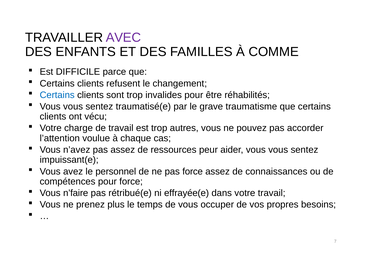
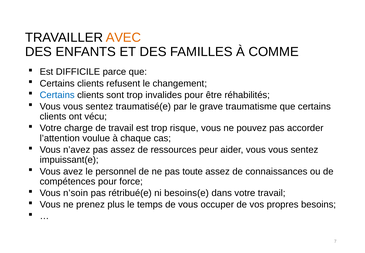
AVEC colour: purple -> orange (123, 38)
autres: autres -> risque (184, 128)
pas force: force -> toute (193, 171)
n’faire: n’faire -> n’soin (76, 193)
effrayée(e: effrayée(e -> besoins(e (186, 193)
